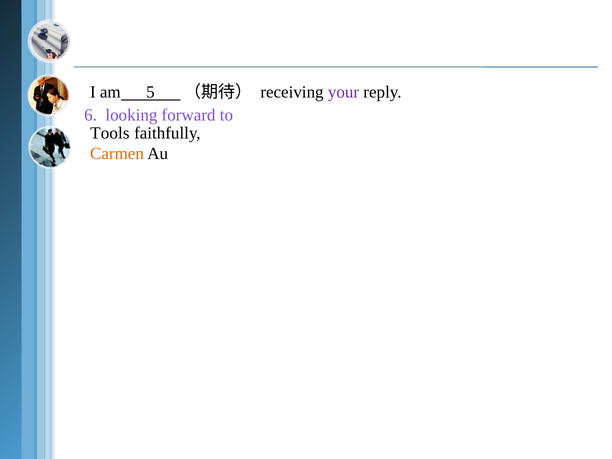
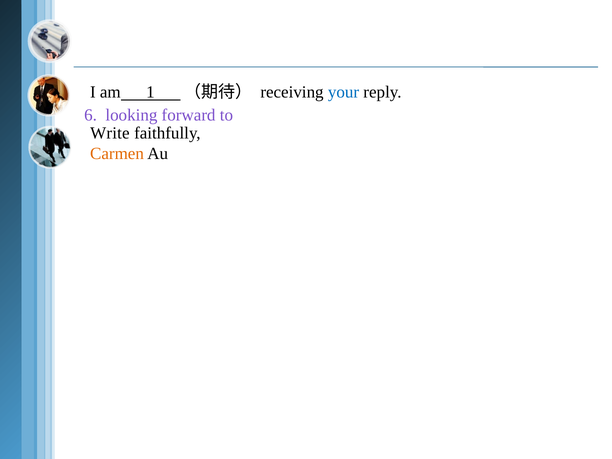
5: 5 -> 1 (150, 92)
your colour: purple -> blue (344, 92)
Tools: Tools -> Write (110, 133)
